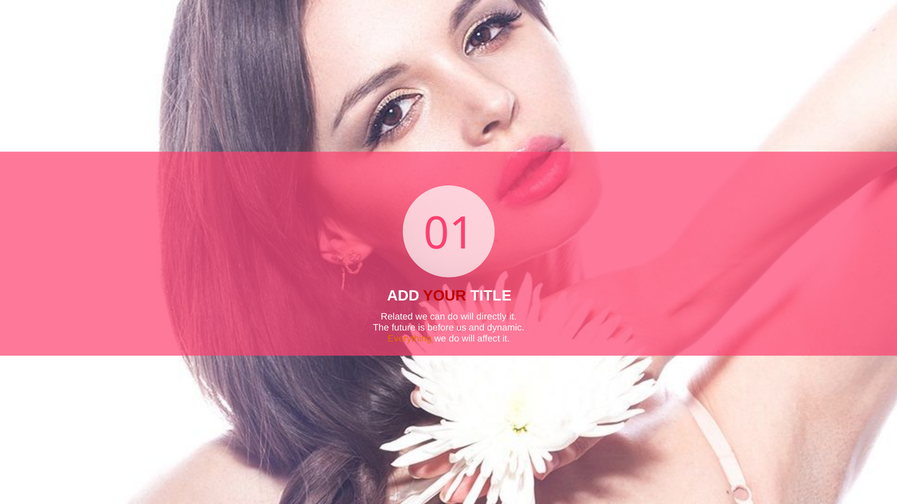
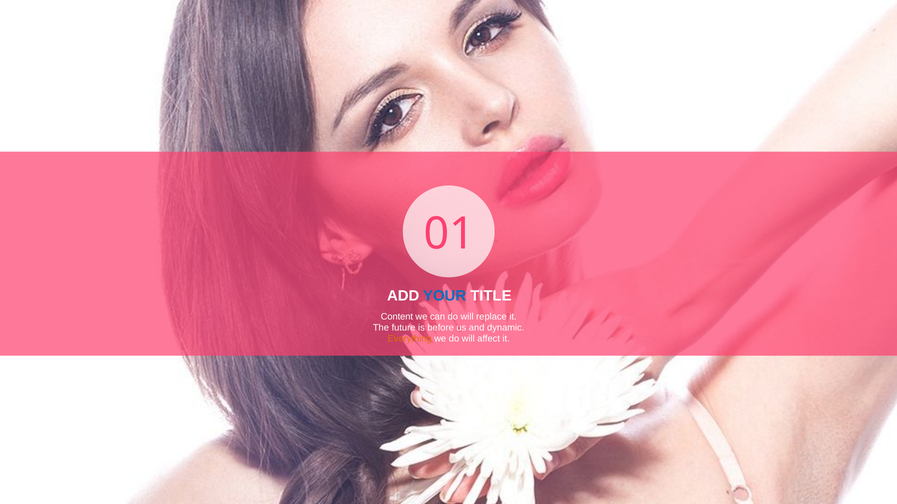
YOUR colour: red -> blue (445, 296)
Related: Related -> Content (397, 317)
directly: directly -> replace (491, 317)
